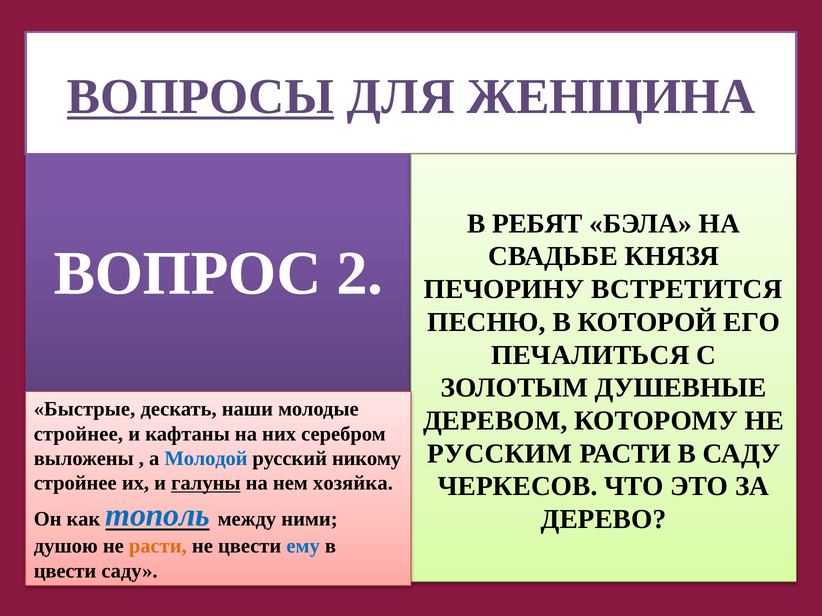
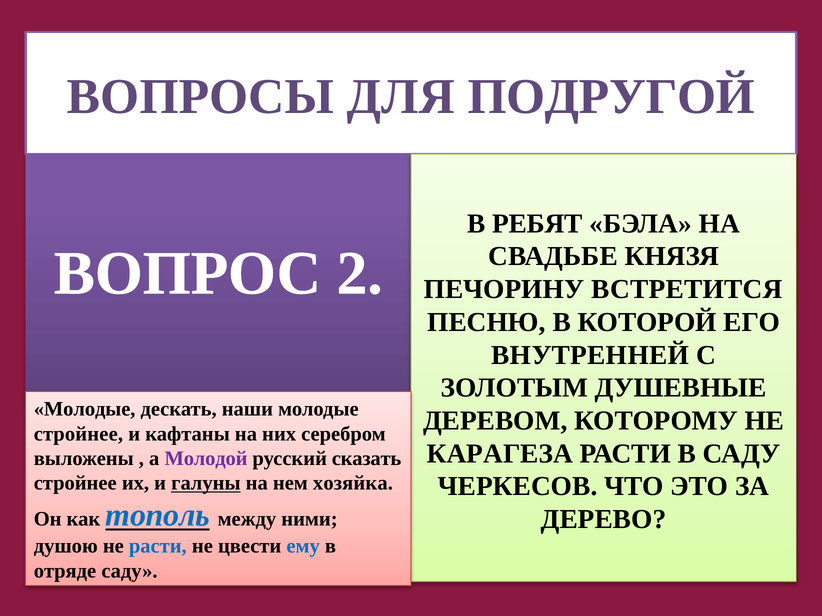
ВОПРОСЫ underline: present -> none (200, 97)
ЖЕНЩИНА: ЖЕНЩИНА -> ПОДРУГОЙ (611, 97)
ПЕЧАЛИТЬСЯ: ПЕЧАЛИТЬСЯ -> ВНУТРЕННЕЙ (590, 355)
Быстрые: Быстрые -> Молодые (85, 410)
РУССКИМ: РУССКИМ -> КАРАГЕЗА (500, 454)
Молодой colour: blue -> purple (206, 459)
никому: никому -> сказать (367, 459)
расти colour: orange -> blue (158, 547)
цвести: цвести -> отряде (65, 571)
